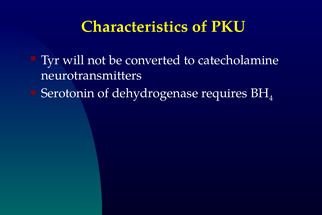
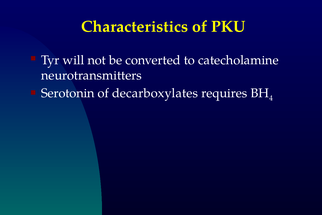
dehydrogenase: dehydrogenase -> decarboxylates (155, 93)
